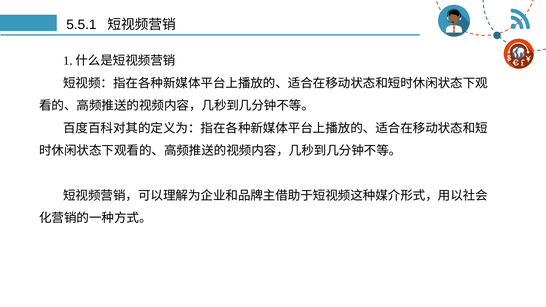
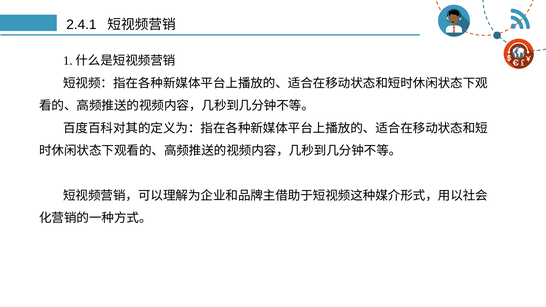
5.5.1: 5.5.1 -> 2.4.1 (81, 25)
